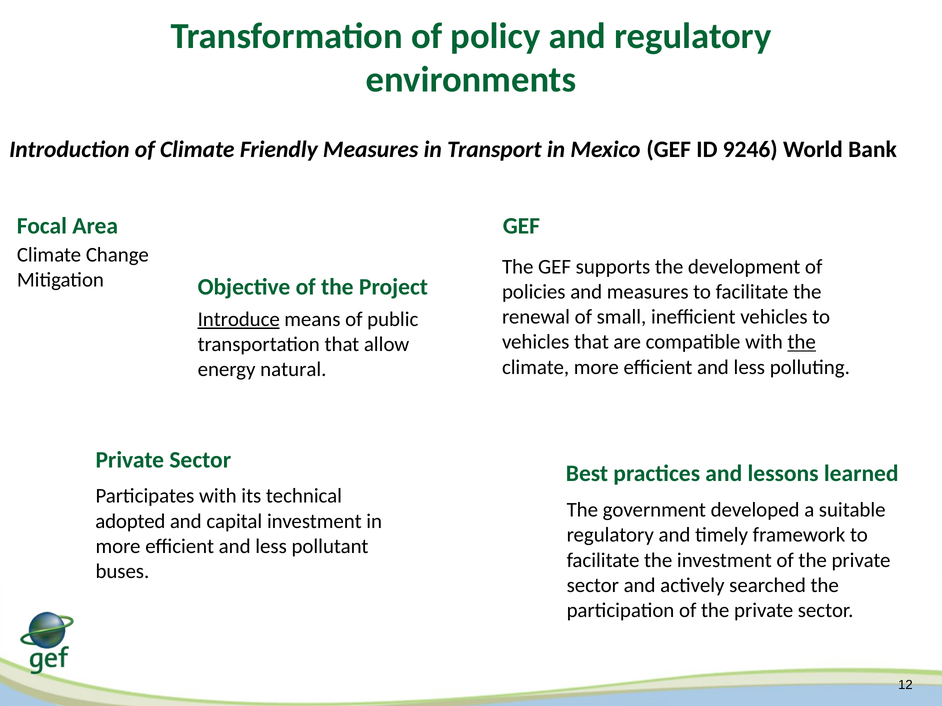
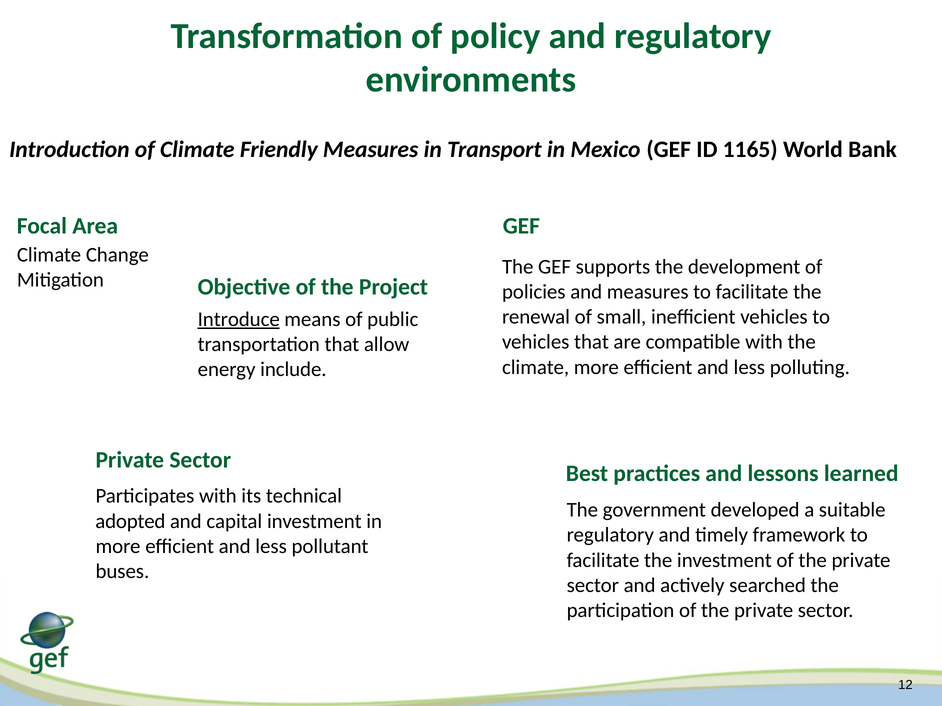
9246: 9246 -> 1165 (750, 150)
the underline: present -> none (802, 342)
natural: natural -> include (293, 370)
